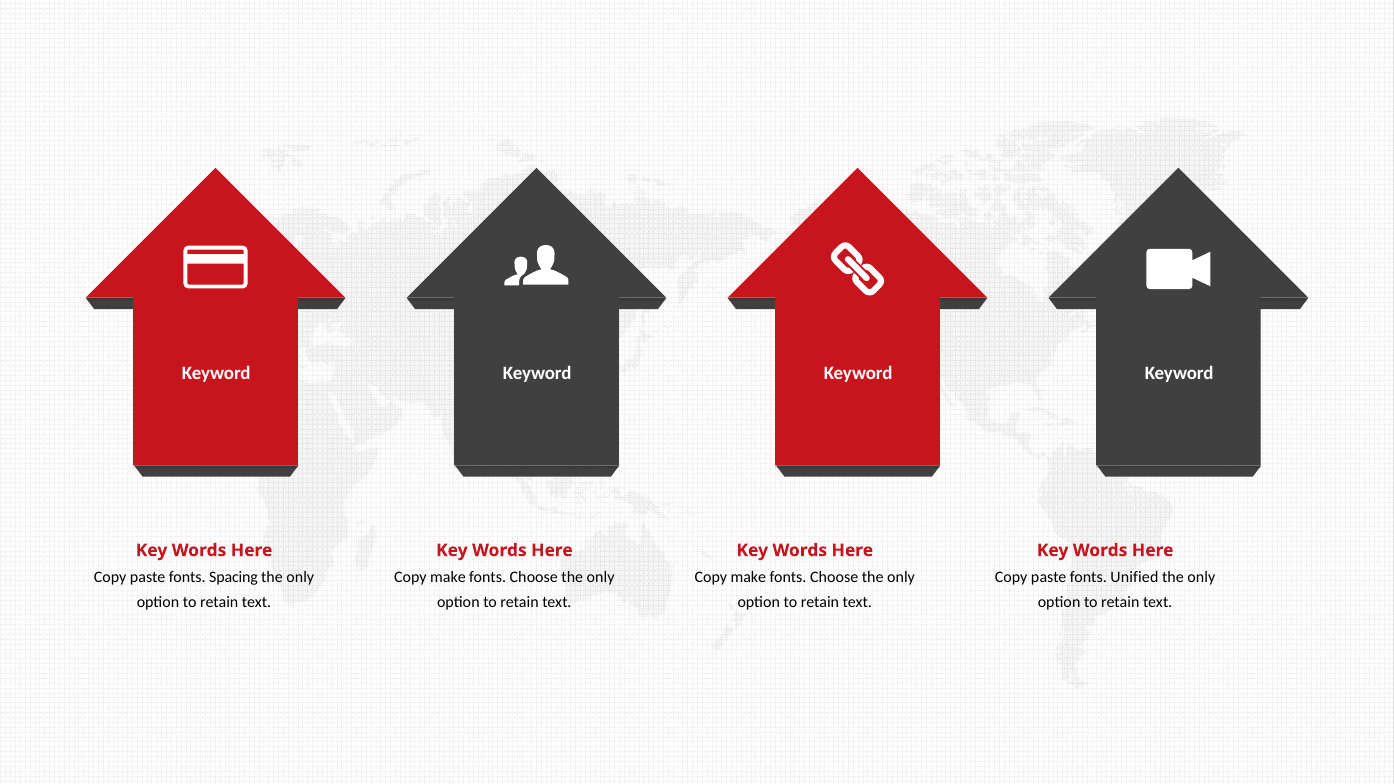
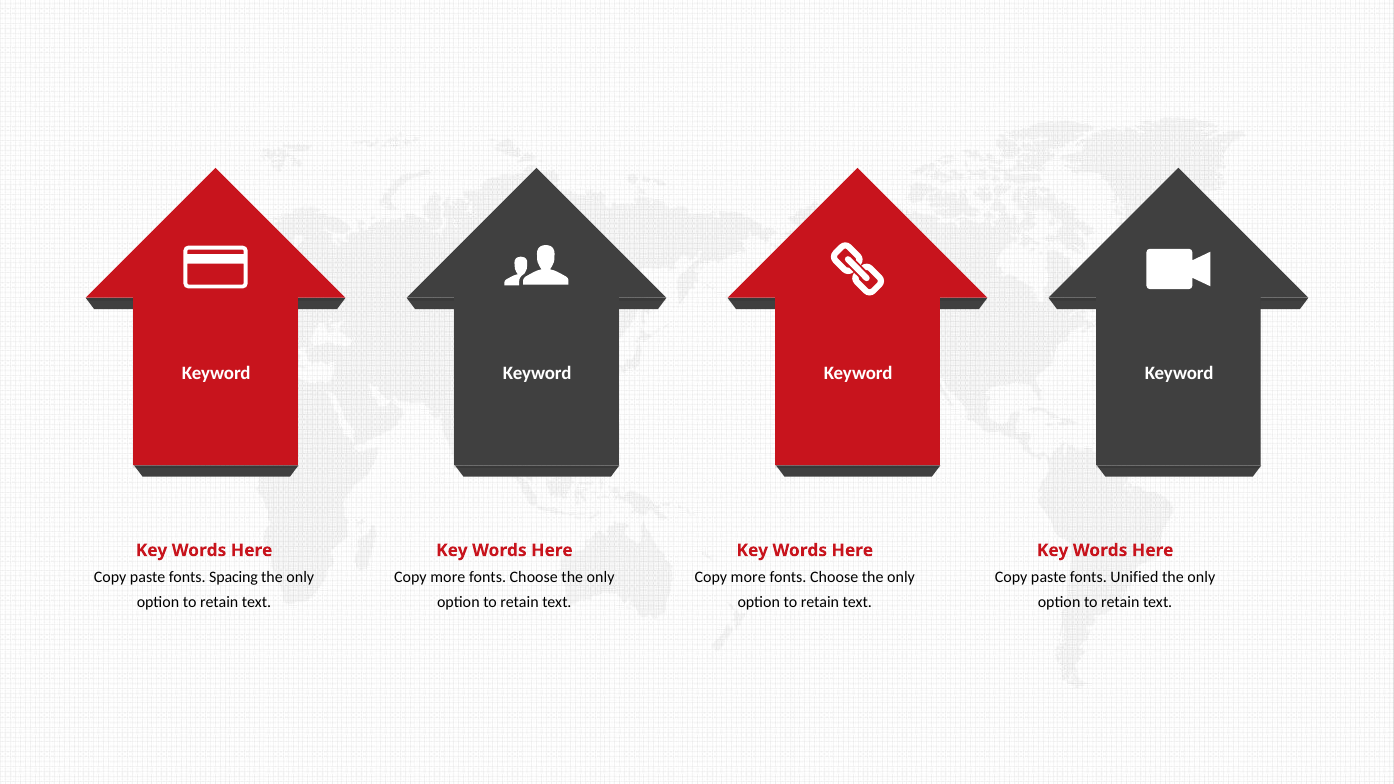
make: make -> more (448, 577)
make: make -> more (748, 577)
